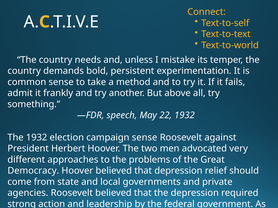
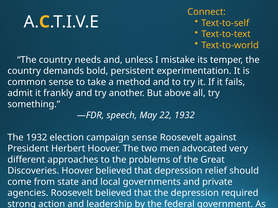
Democracy: Democracy -> Discoveries (33, 171)
